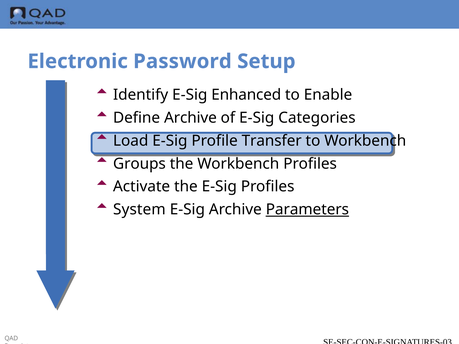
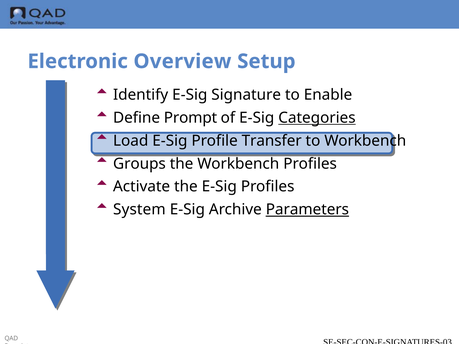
Password: Password -> Overview (182, 61)
Enhanced: Enhanced -> Signature (246, 95)
Define Archive: Archive -> Prompt (190, 118)
Categories underline: none -> present (317, 118)
